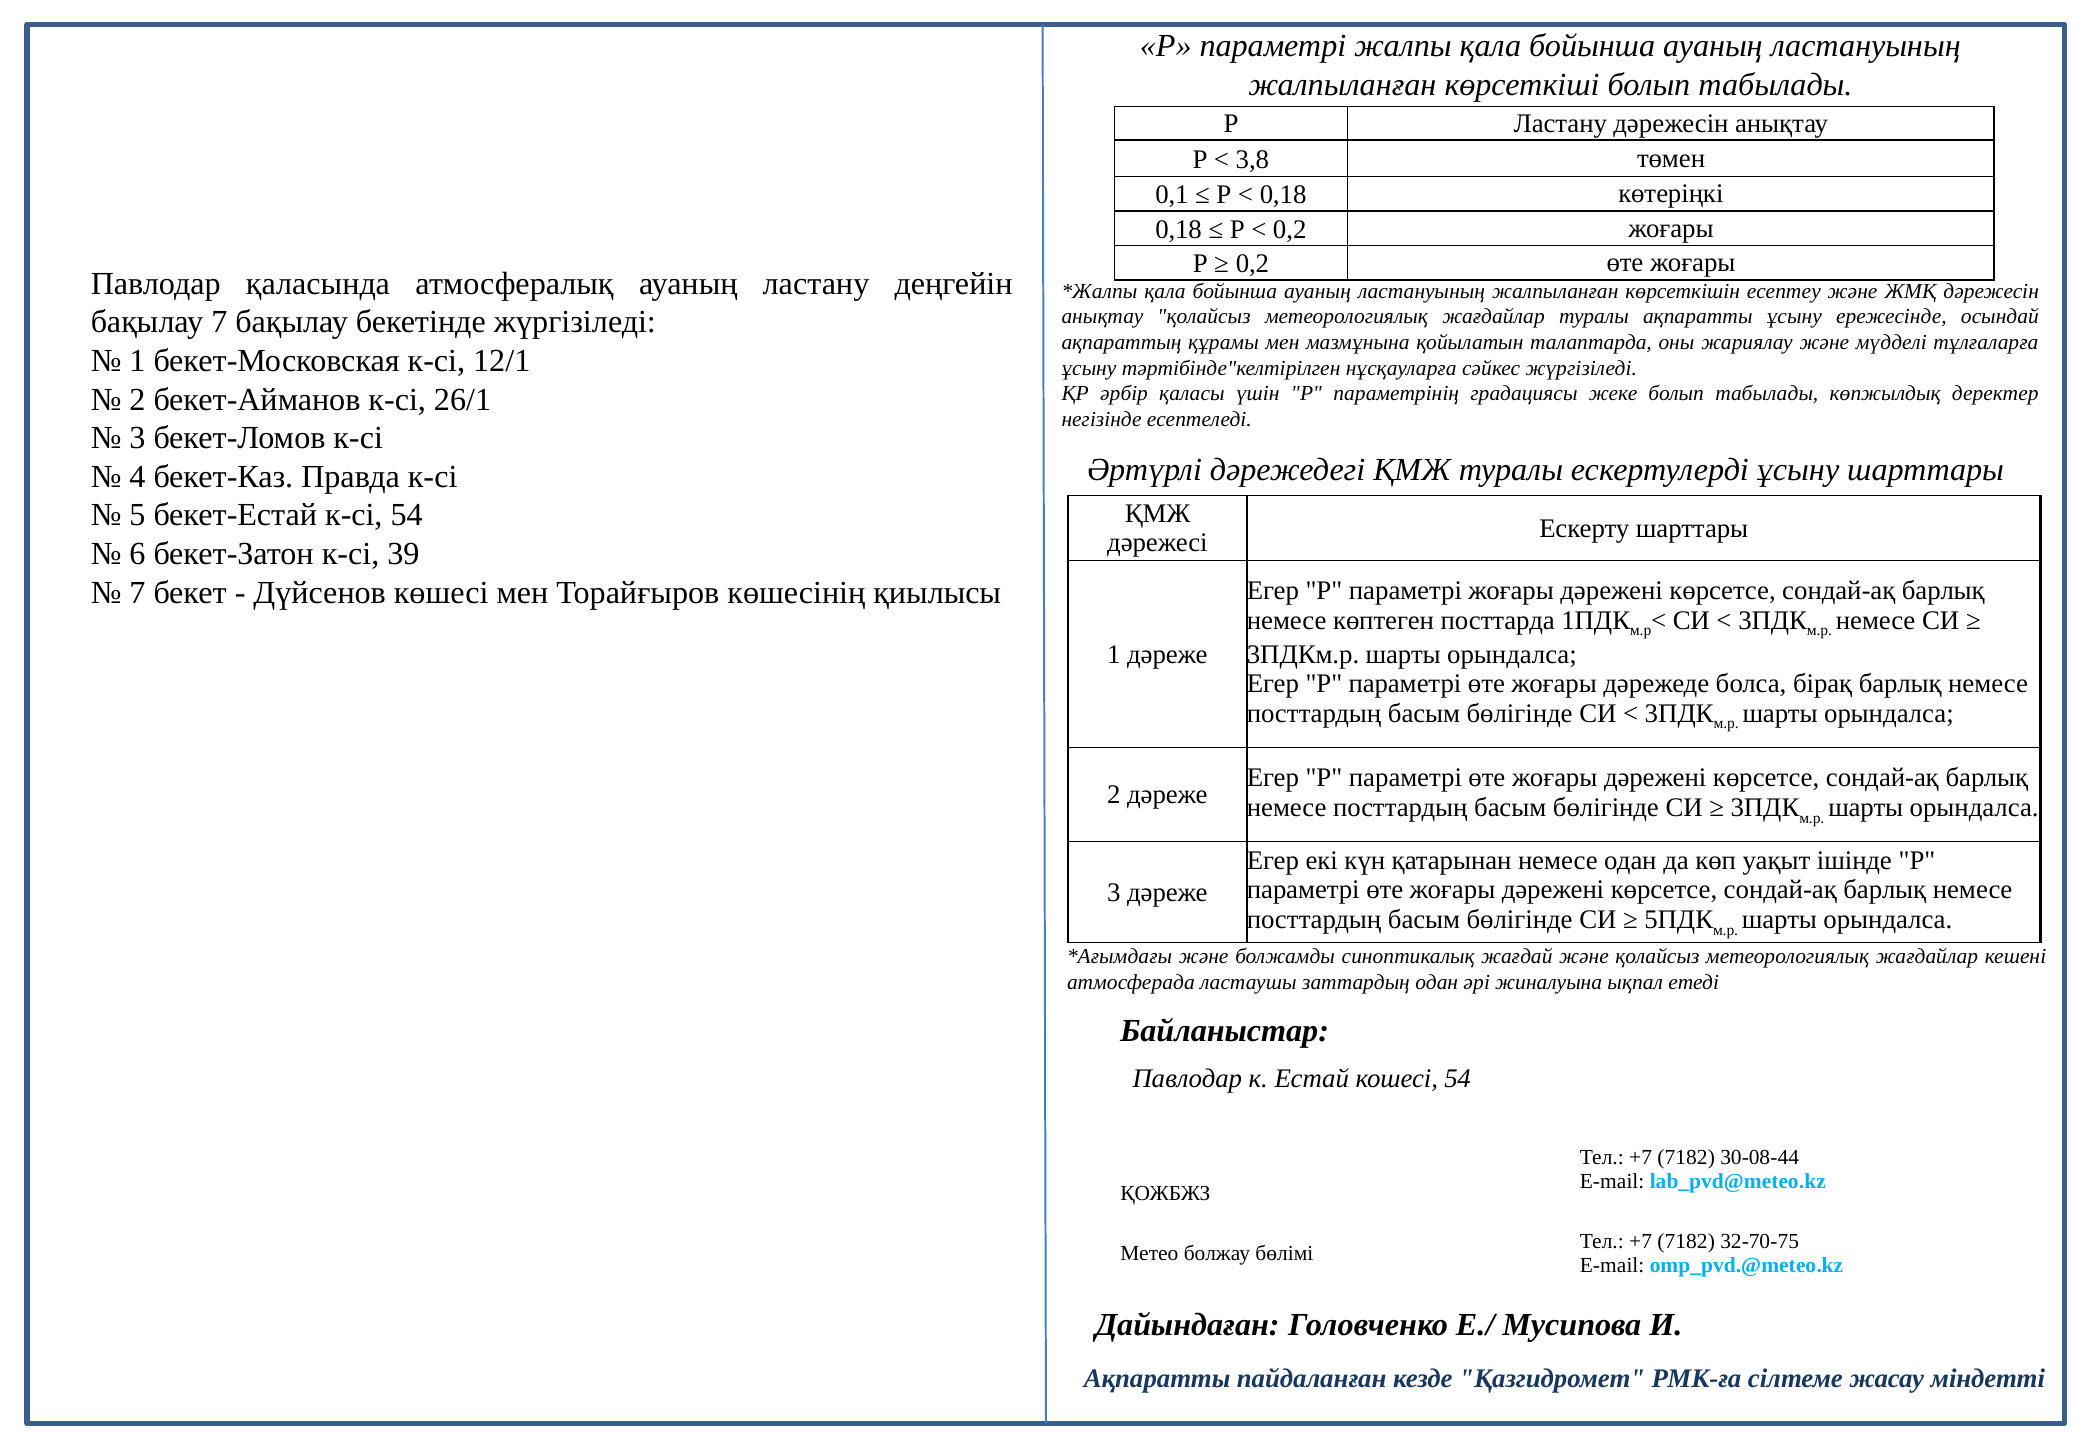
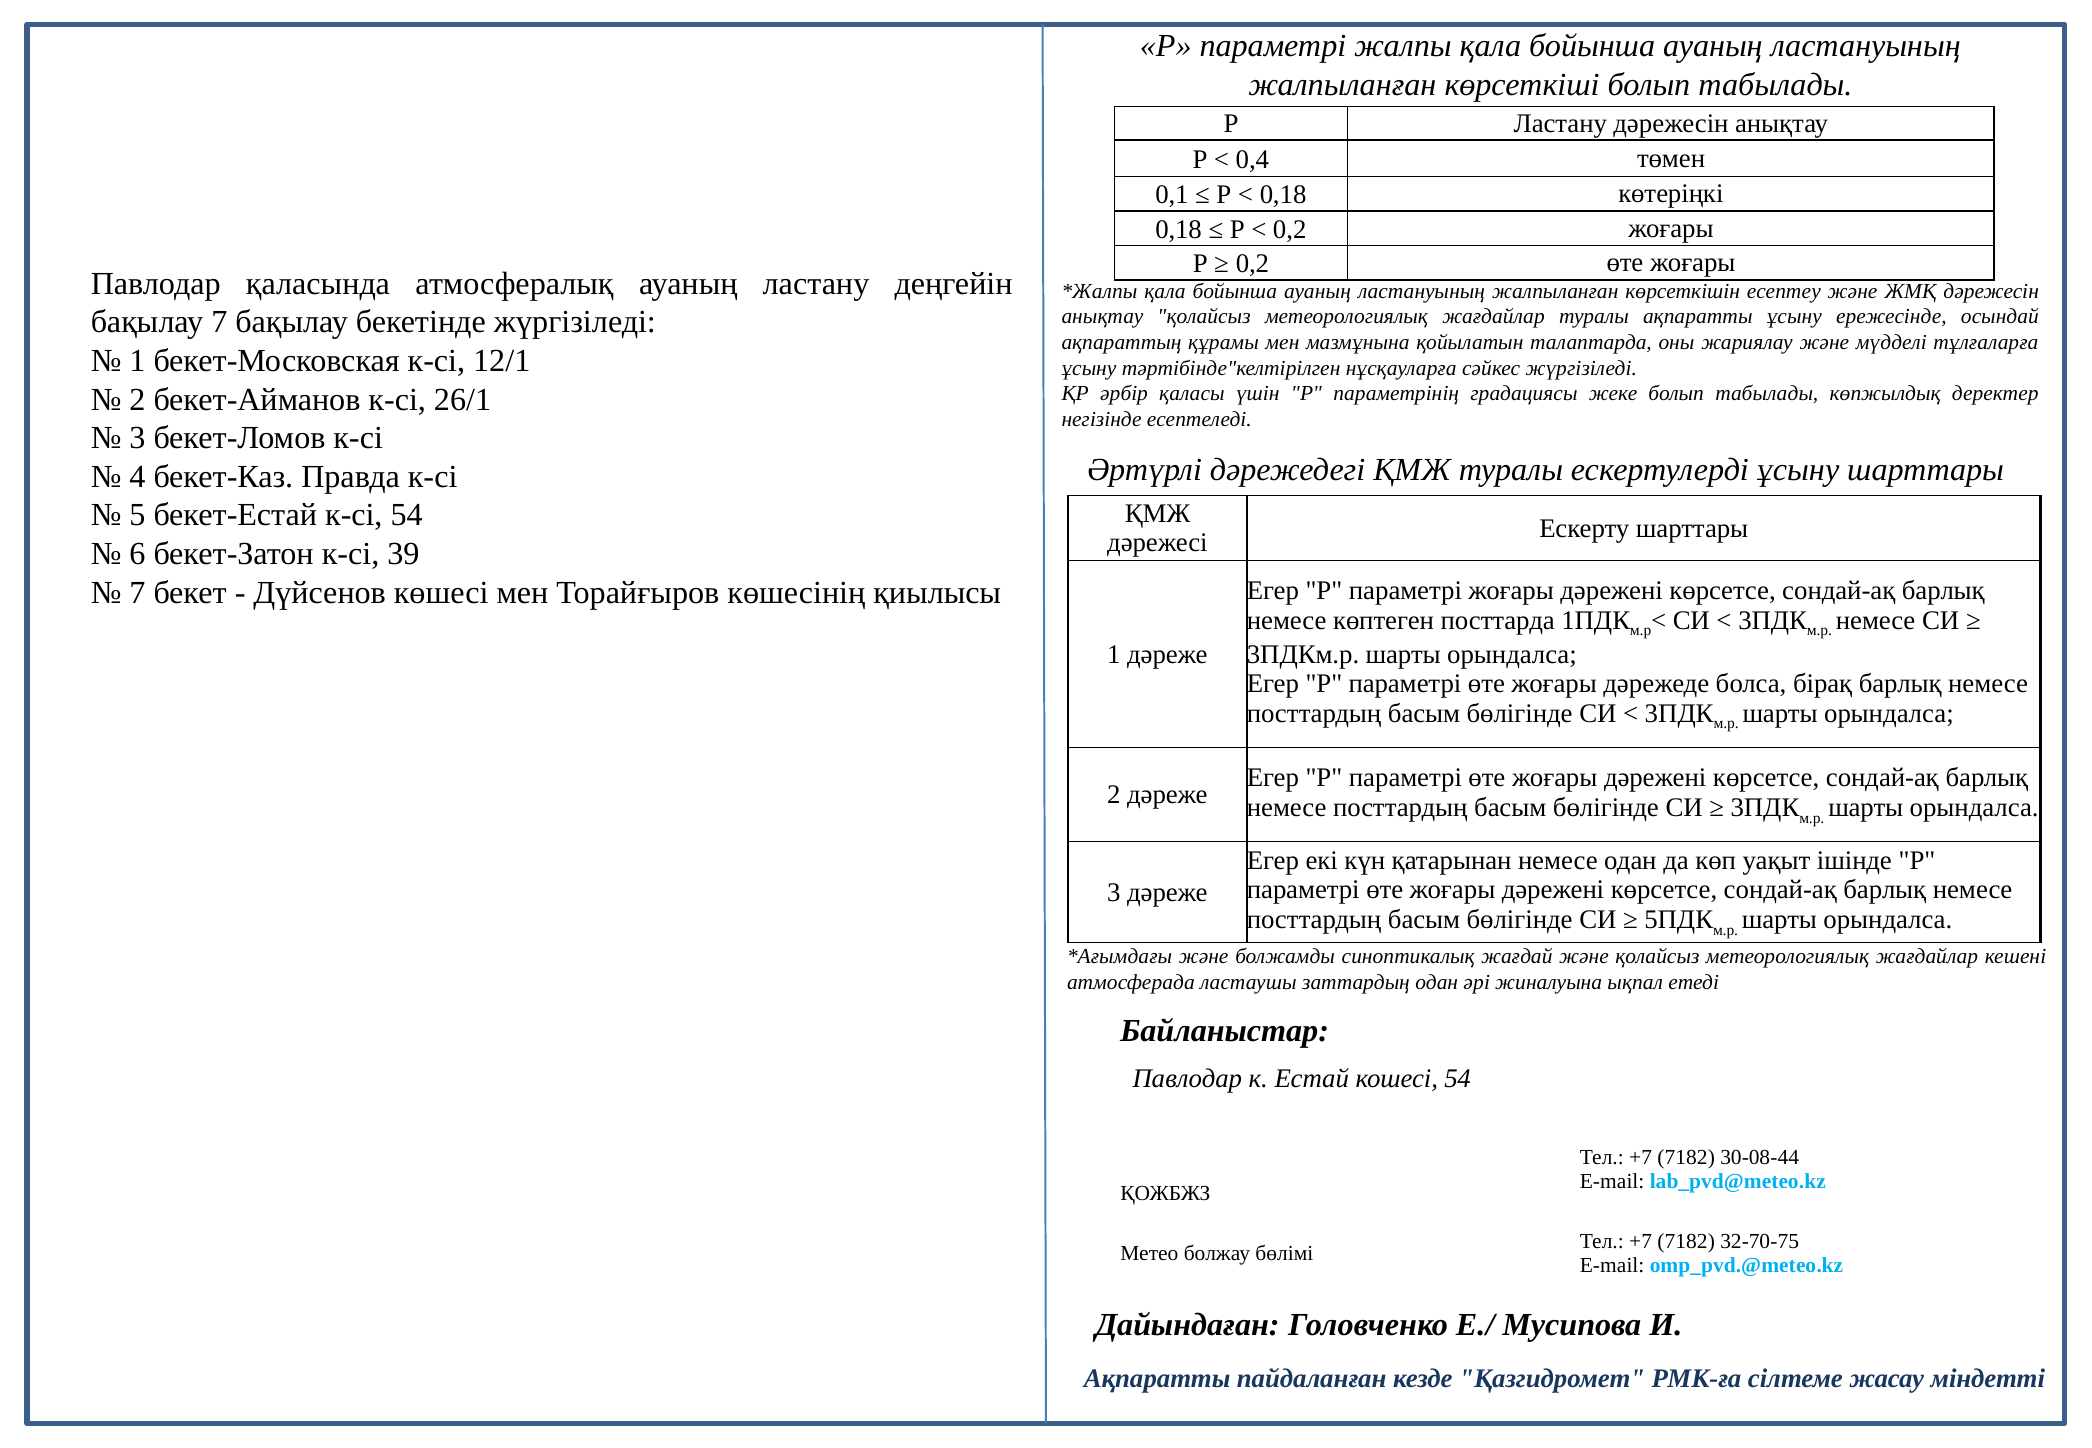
3,8: 3,8 -> 0,4 (1252, 160)
